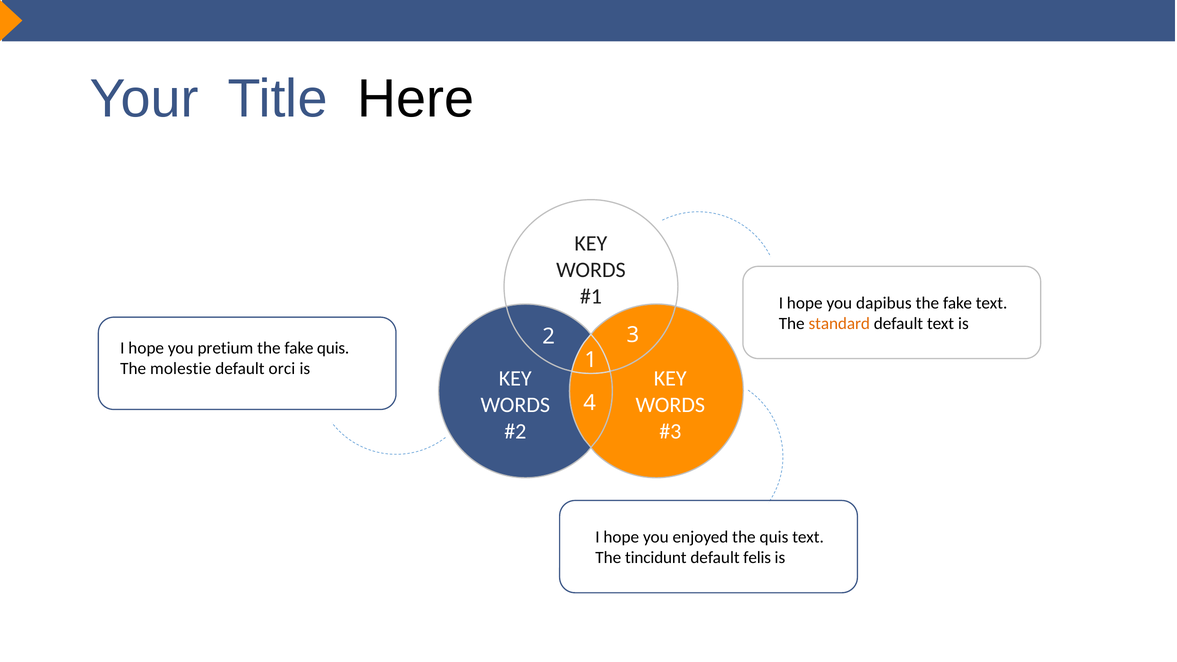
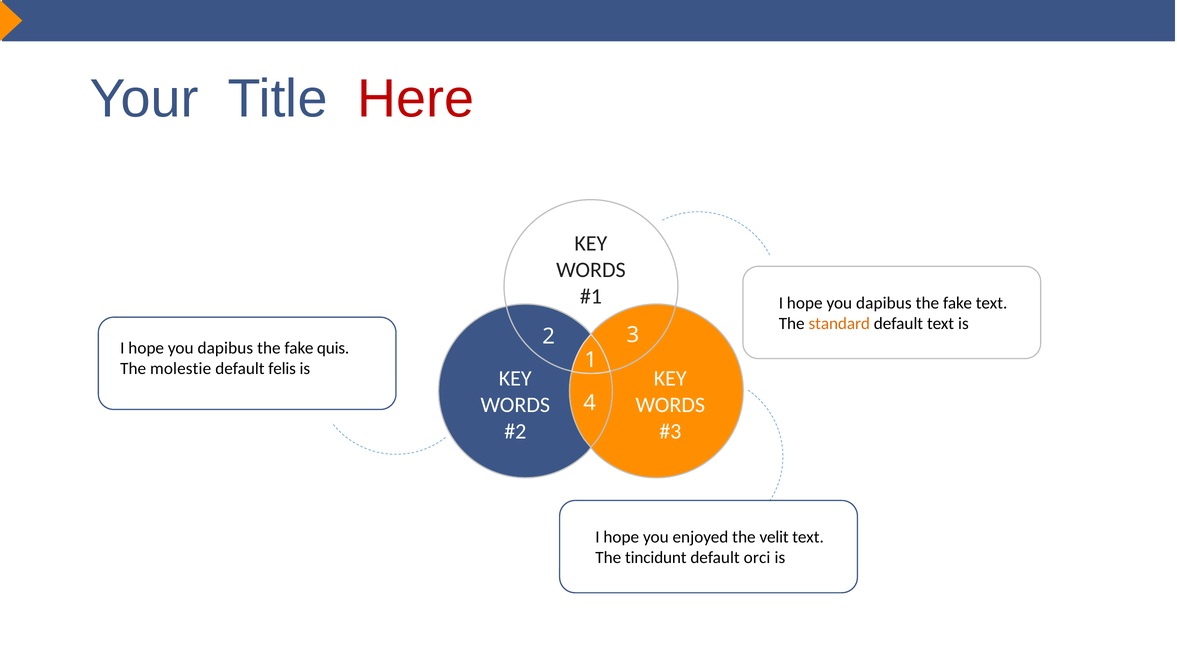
Here colour: black -> red (416, 99)
pretium: pretium -> dapibus (225, 348)
orci: orci -> felis (282, 369)
the quis: quis -> velit (774, 537)
felis: felis -> orci (757, 558)
